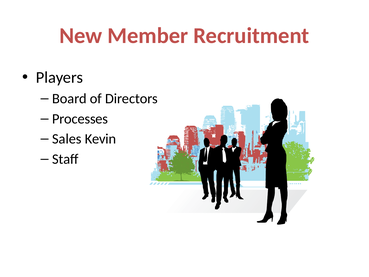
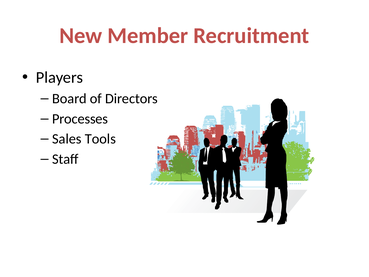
Kevin: Kevin -> Tools (100, 139)
